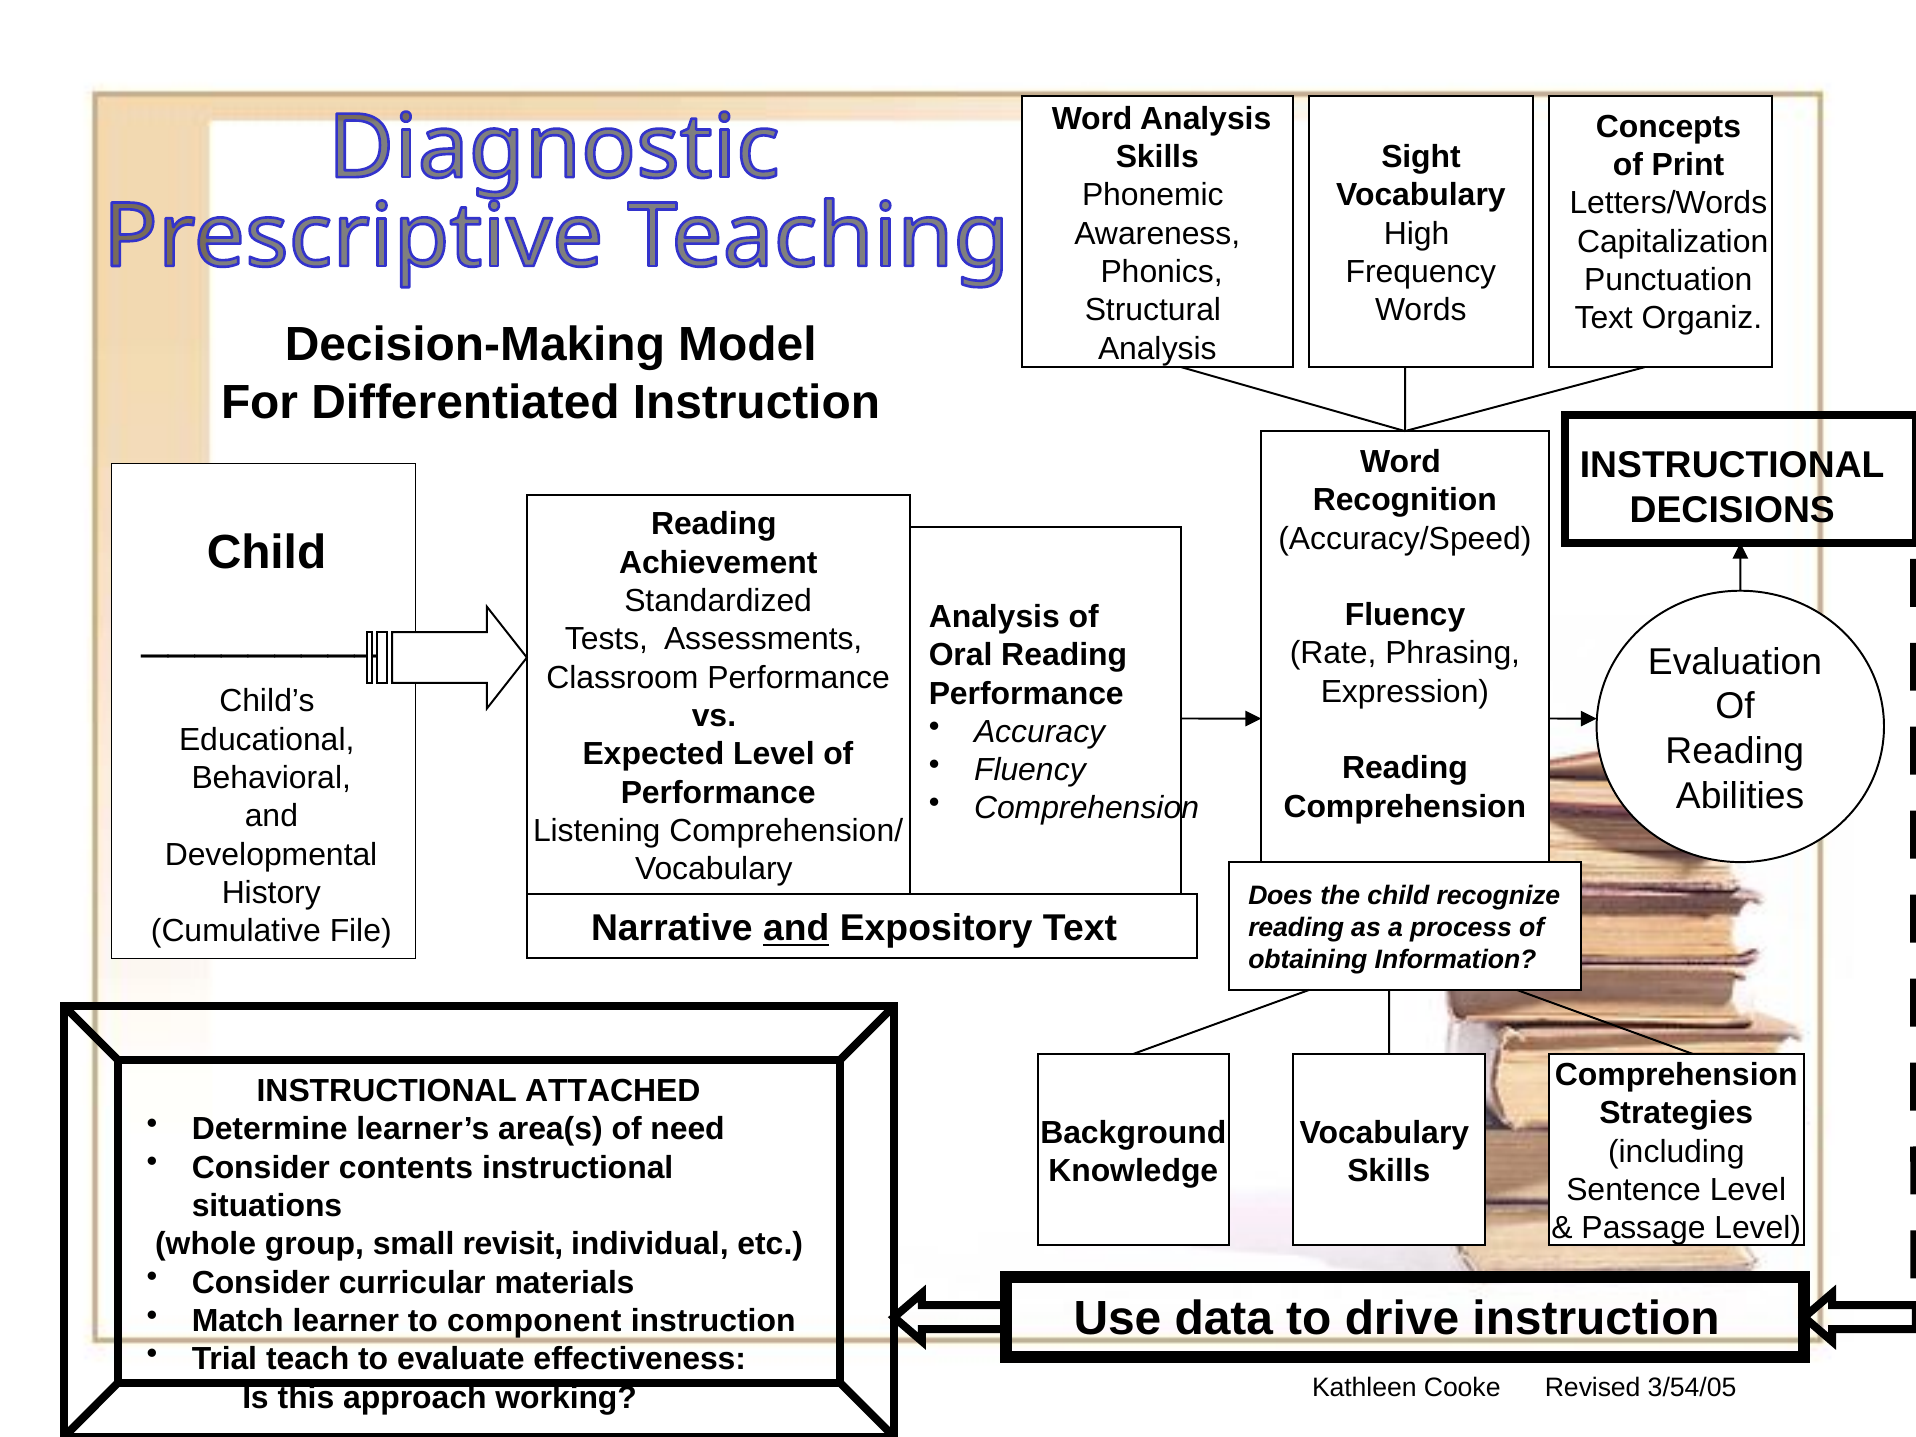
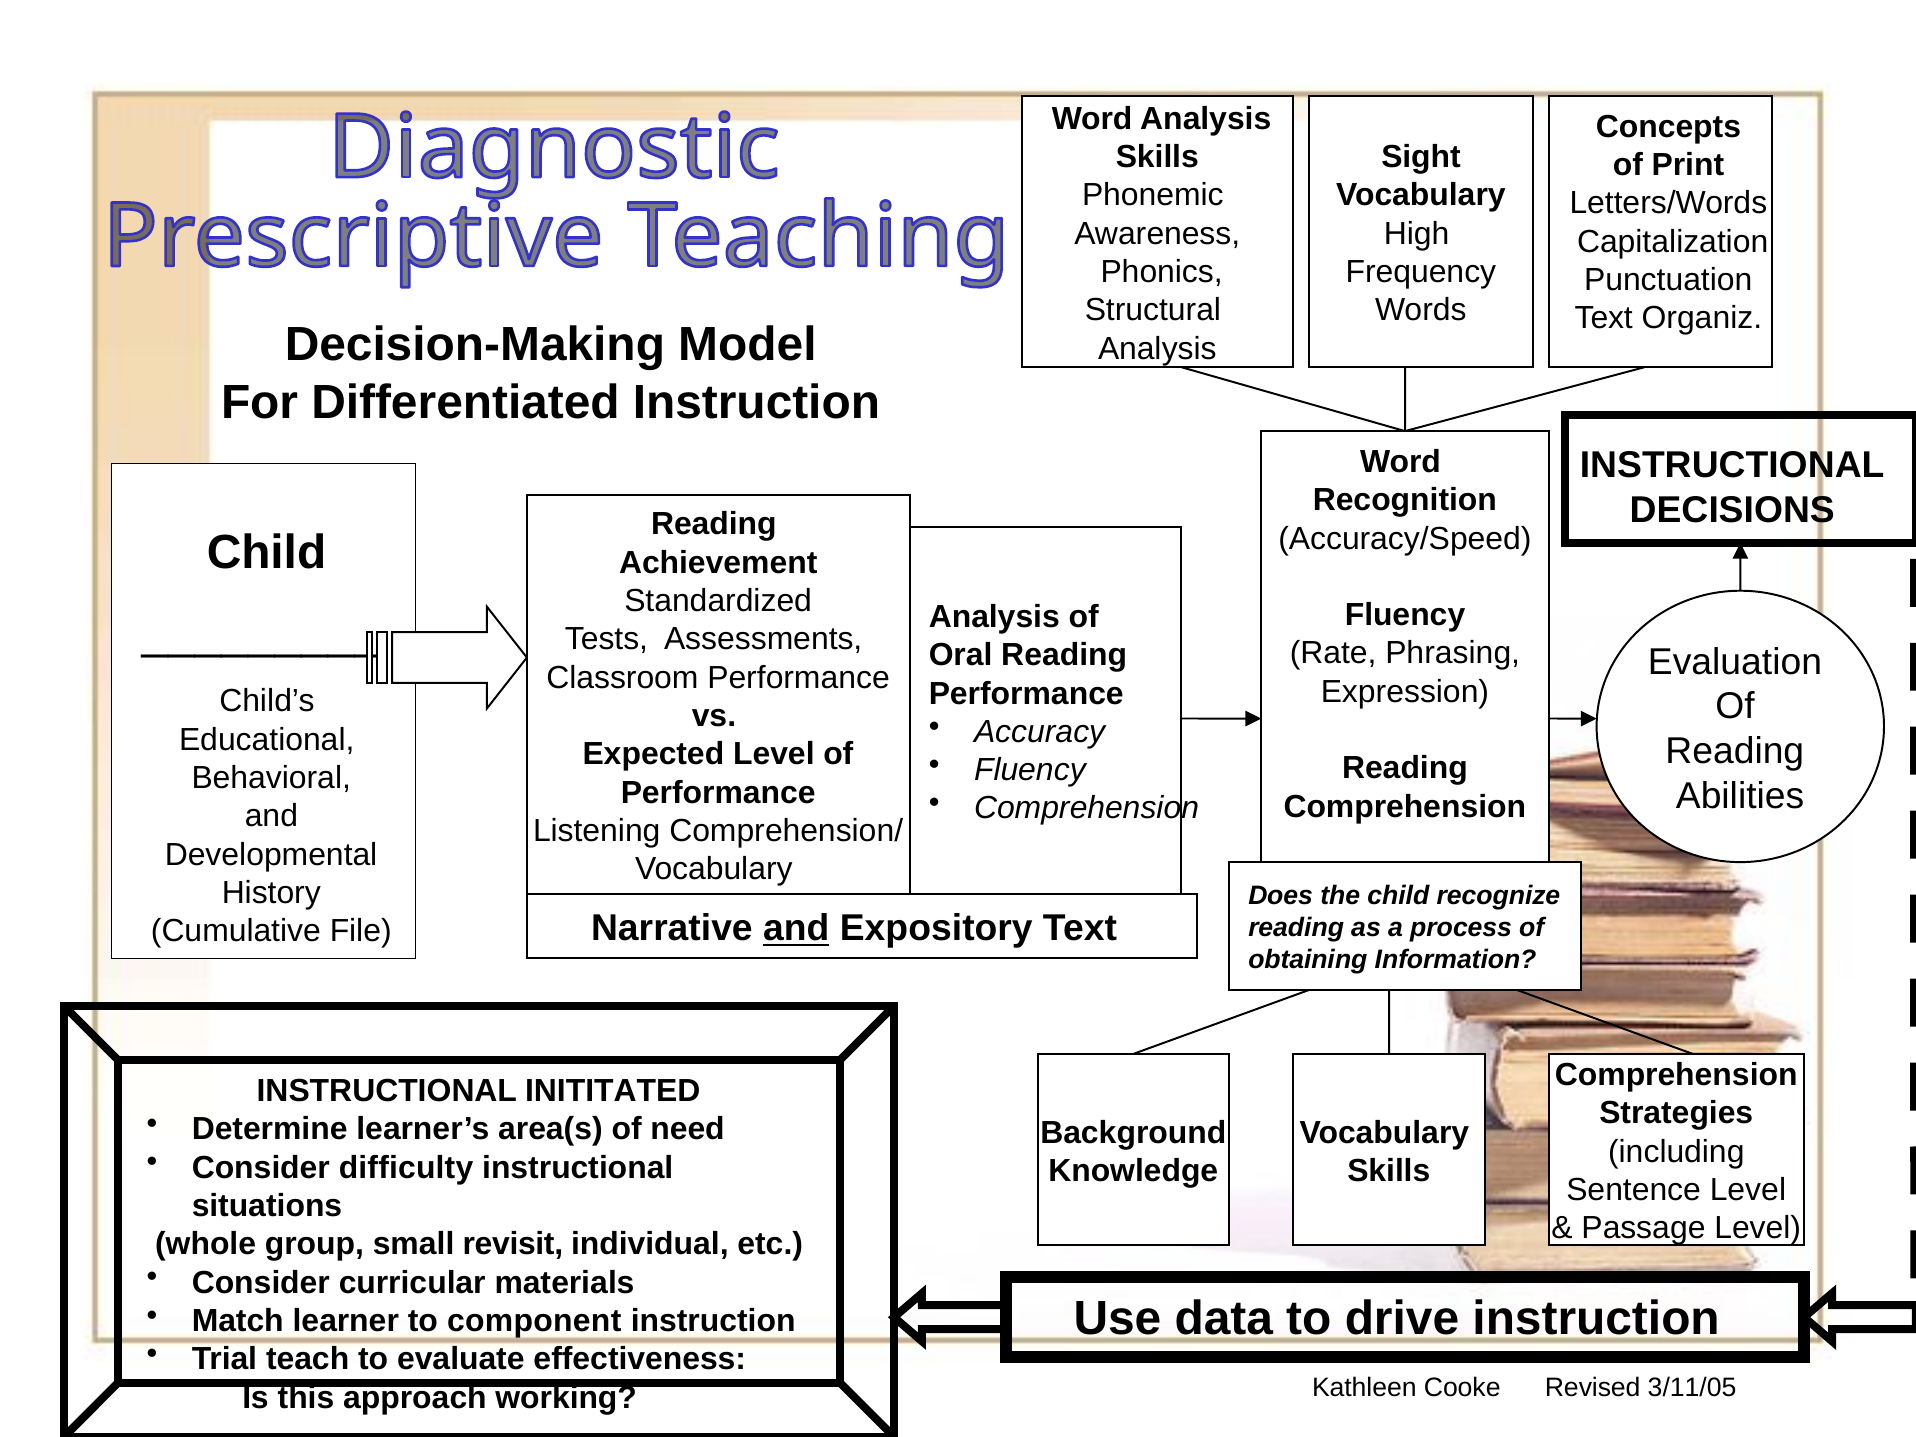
ATTACHED: ATTACHED -> INITITATED (613, 1091)
contents: contents -> difficulty (406, 1168)
3/54/05: 3/54/05 -> 3/11/05 (1692, 1387)
